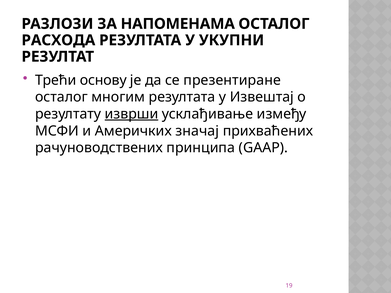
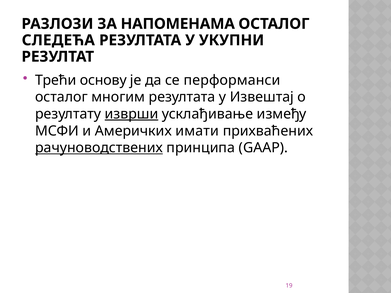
РАСХОДА: РАСХОДА -> СЛЕДЕЋА (58, 40)
презентиране: презентиране -> перформанси (232, 80)
значај: значај -> имати (197, 131)
рачуноводствених underline: none -> present (99, 148)
